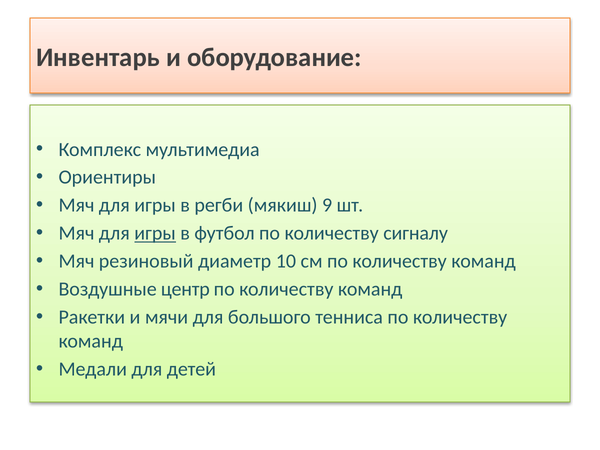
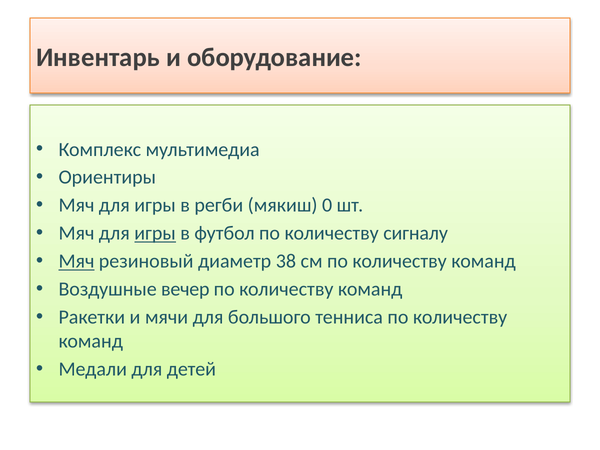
9: 9 -> 0 (327, 205)
Мяч underline: none -> present (76, 261)
10: 10 -> 38 (286, 261)
центр: центр -> вечер (185, 289)
